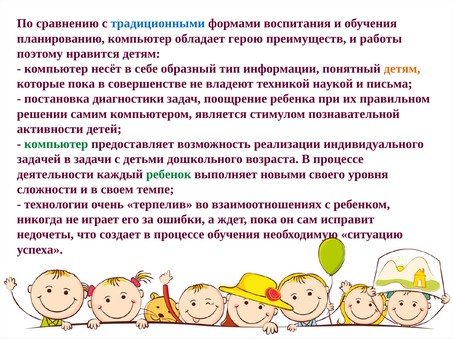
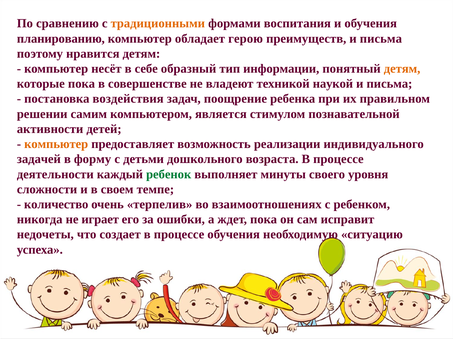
традиционными colour: blue -> orange (158, 24)
преимуществ и работы: работы -> письма (381, 39)
диагностики: диагностики -> воздействия (128, 99)
компьютер colour: green -> orange (56, 144)
задачи: задачи -> форму (93, 159)
новыми: новыми -> минуты (283, 175)
технологии: технологии -> количество (56, 205)
